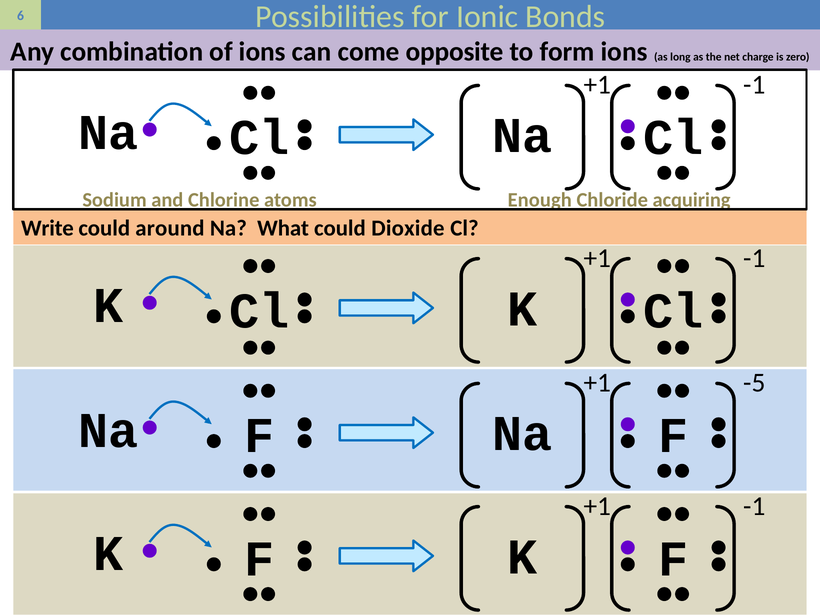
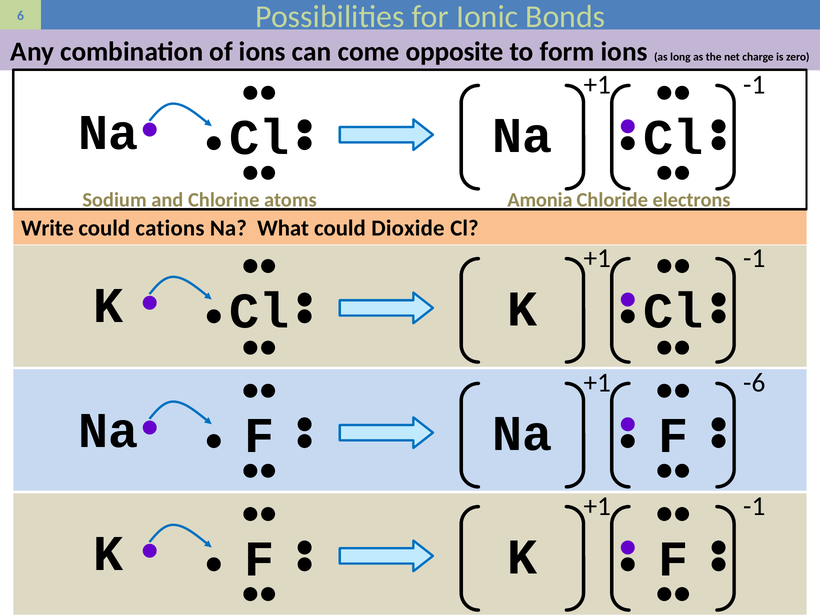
Enough: Enough -> Amonia (540, 200)
acquiring: acquiring -> electrons (692, 200)
around: around -> cations (170, 228)
-5: -5 -> -6 (754, 383)
